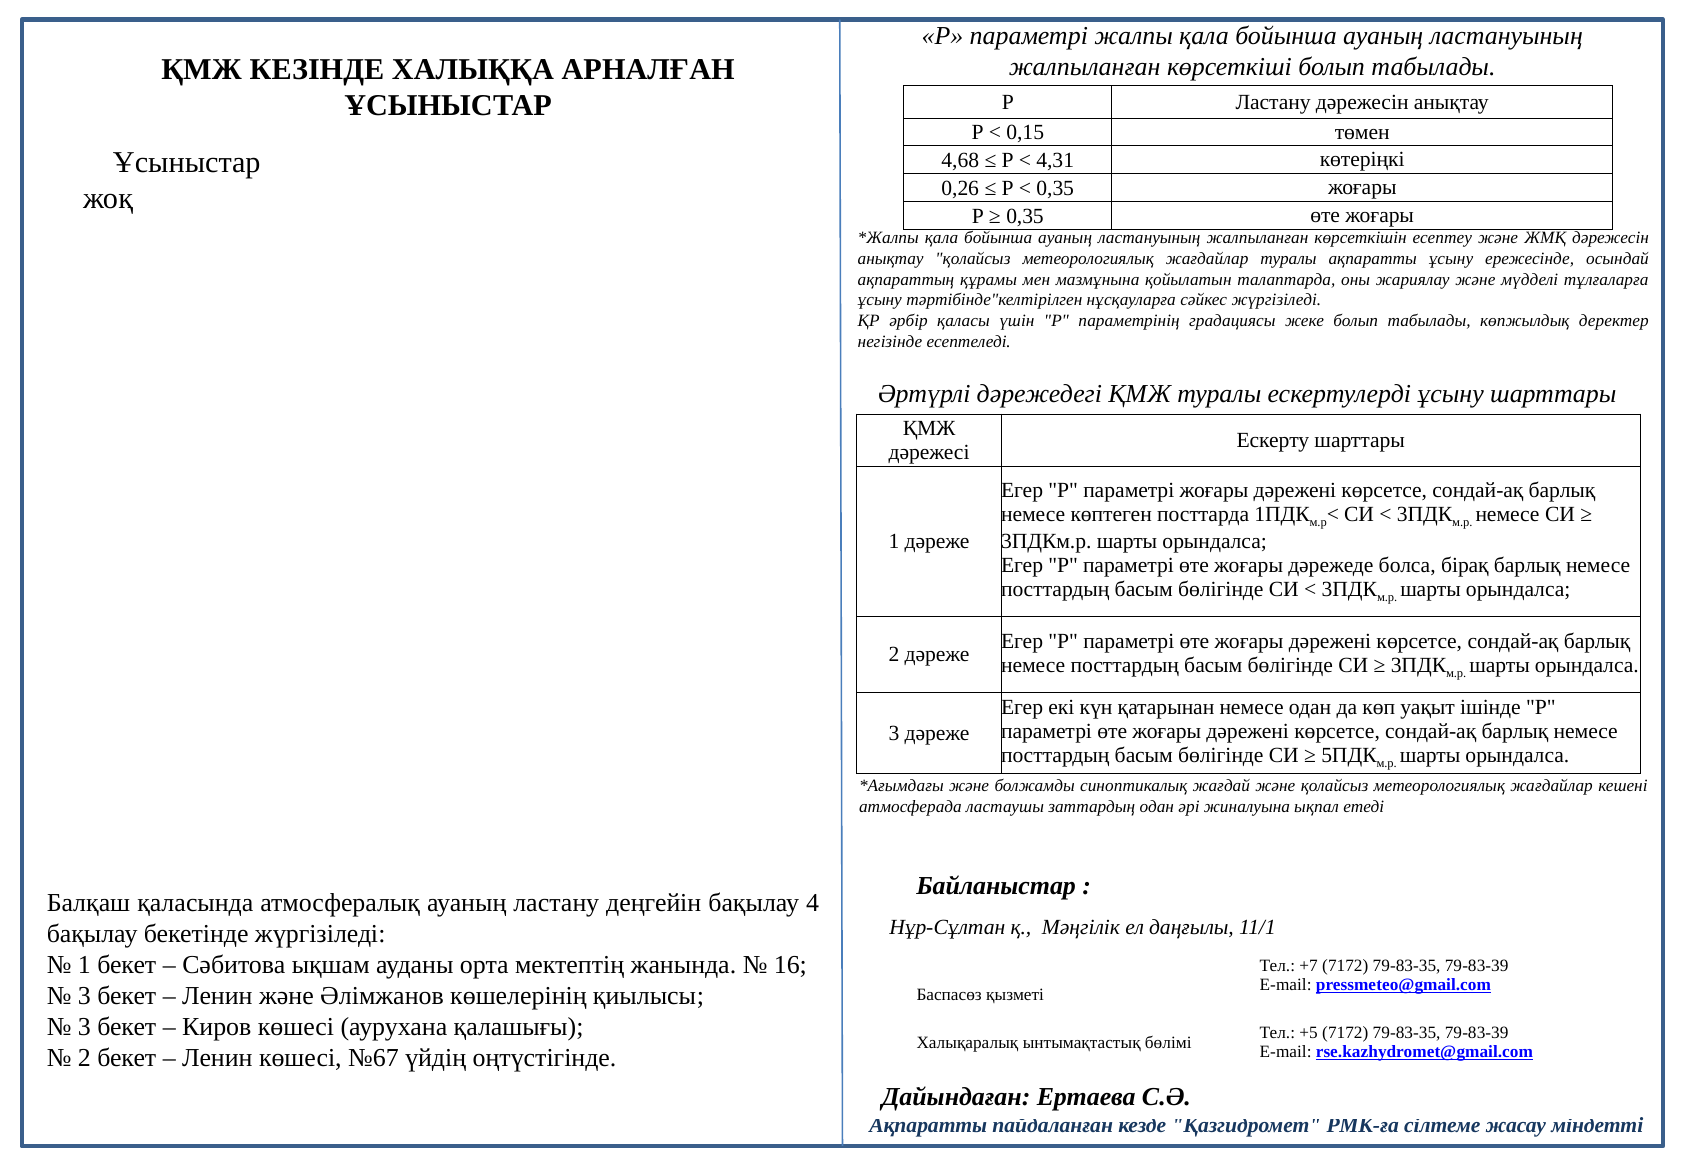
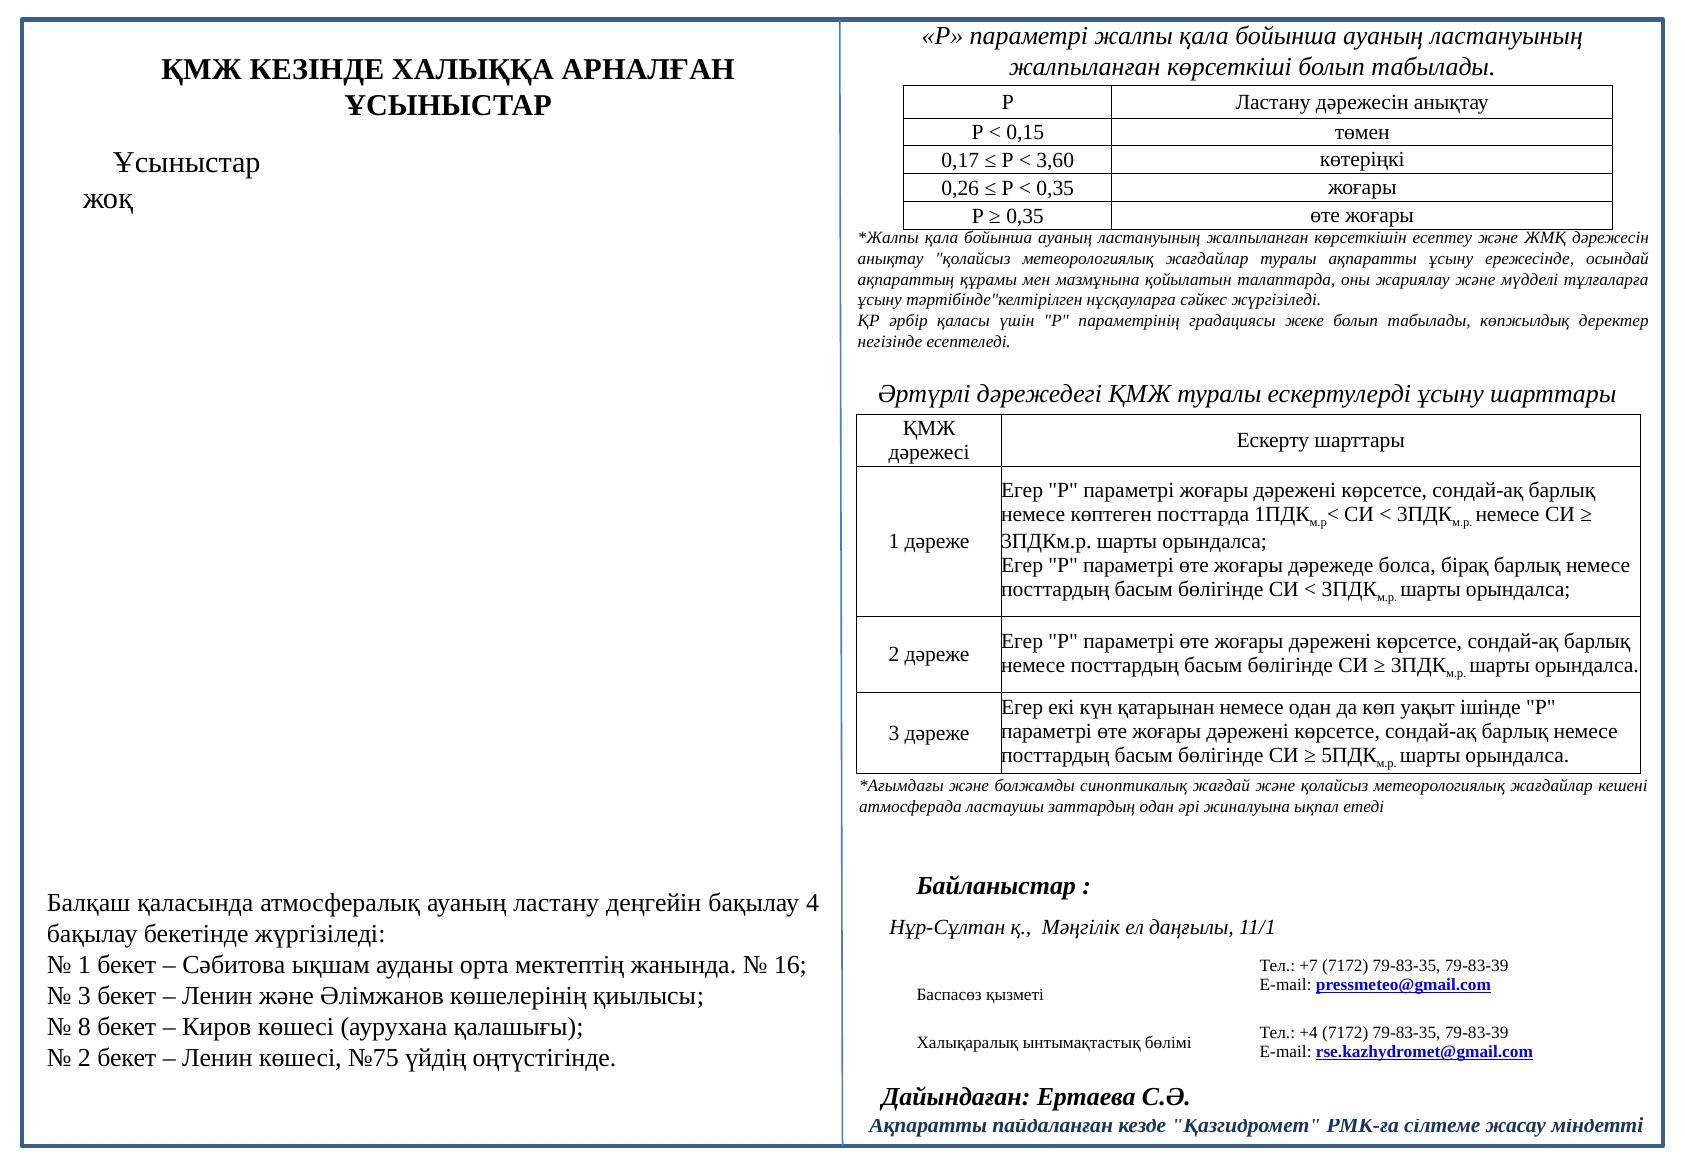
4,68: 4,68 -> 0,17 (960, 161)
4,31: 4,31 -> 3,60 (1055, 161)
3: 3 -> 8 (84, 1028)
+5: +5 -> +4 (1309, 1033)
№67: №67 -> №75 (373, 1059)
